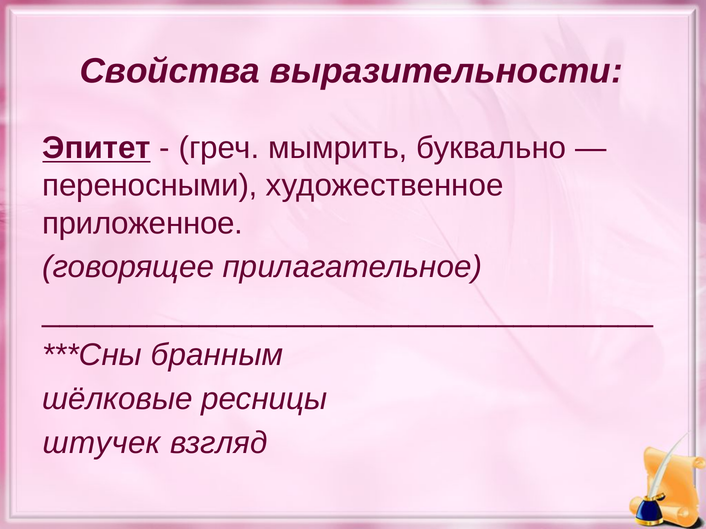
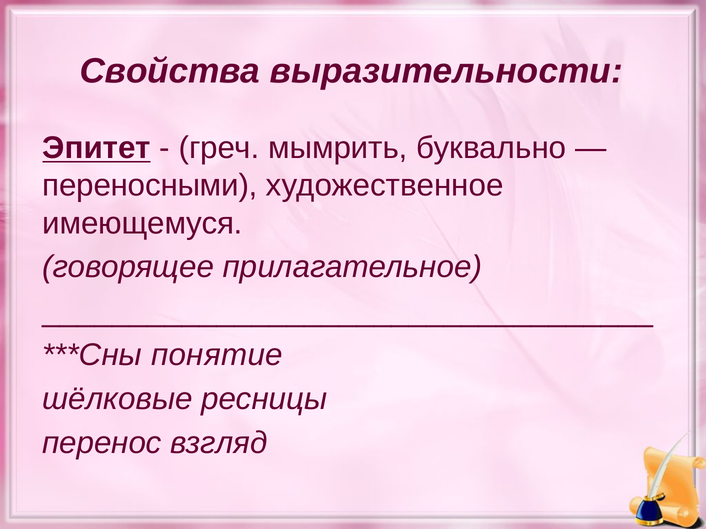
приложенное: приложенное -> имеющемуся (143, 223)
бранным: бранным -> понятие (217, 355)
штучек: штучек -> перенос (102, 443)
